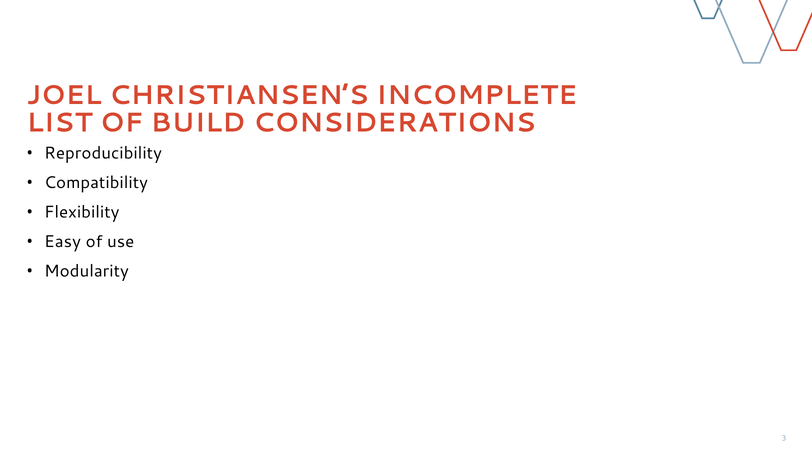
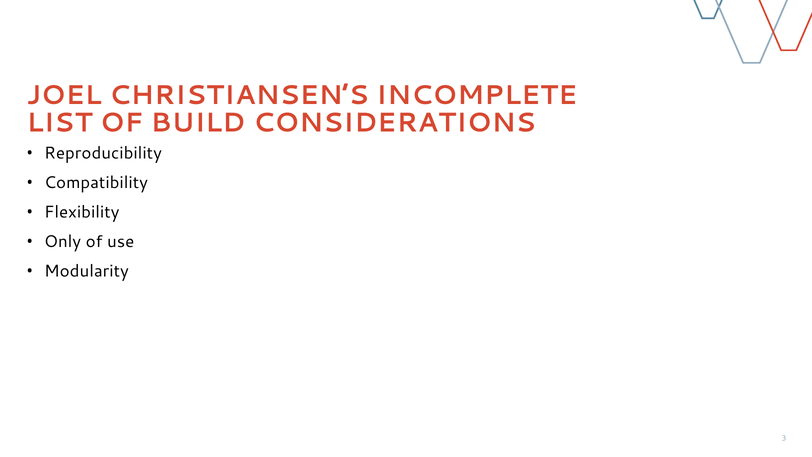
Easy: Easy -> Only (63, 241)
